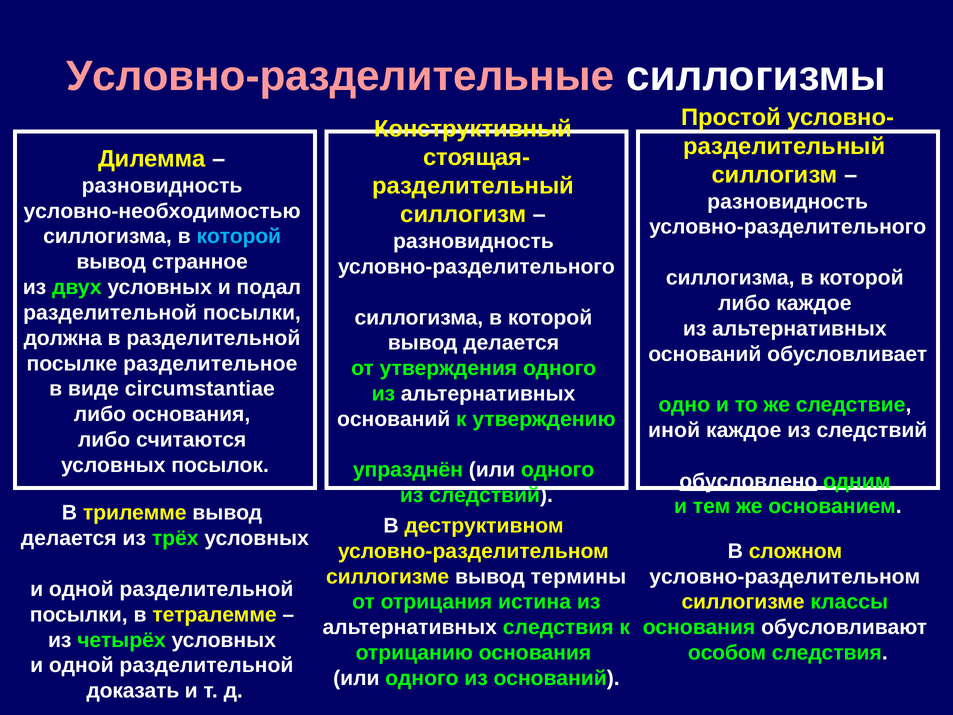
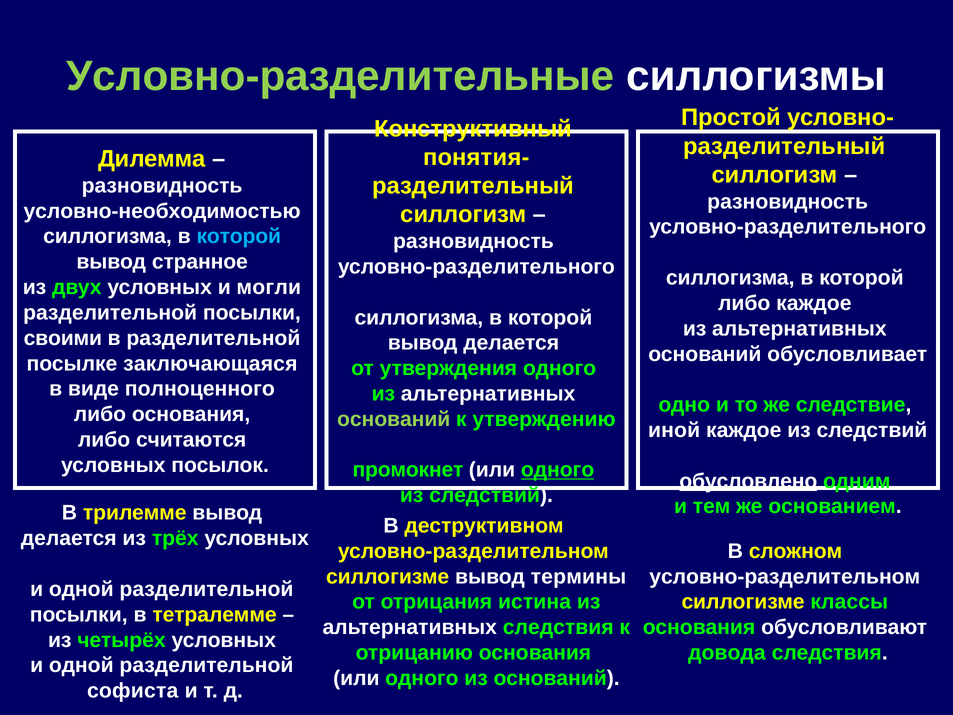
Условно-разделительные colour: pink -> light green (340, 76)
стоящая-: стоящая- -> понятия- (476, 157)
подал: подал -> могли (269, 287)
должна: должна -> своими (63, 338)
разделительное: разделительное -> заключающаяся (210, 363)
circumstantiae: circumstantiae -> полноценного (200, 389)
оснований colour: white -> light green (394, 419)
упразднён: упразднён -> промокнет (408, 470)
одного underline: none -> present (558, 470)
особом: особом -> довода (727, 653)
доказать: доказать -> софиста (133, 691)
